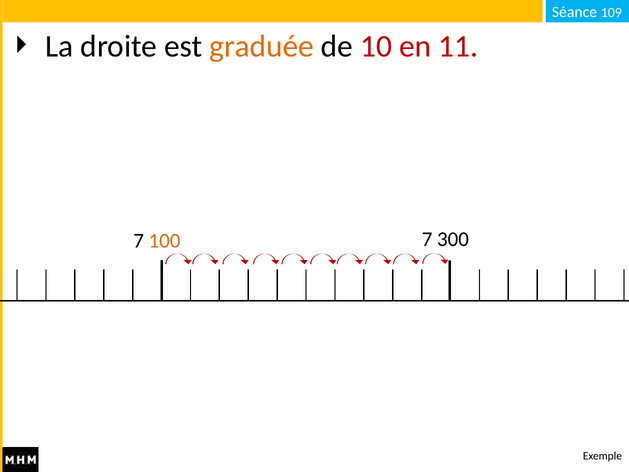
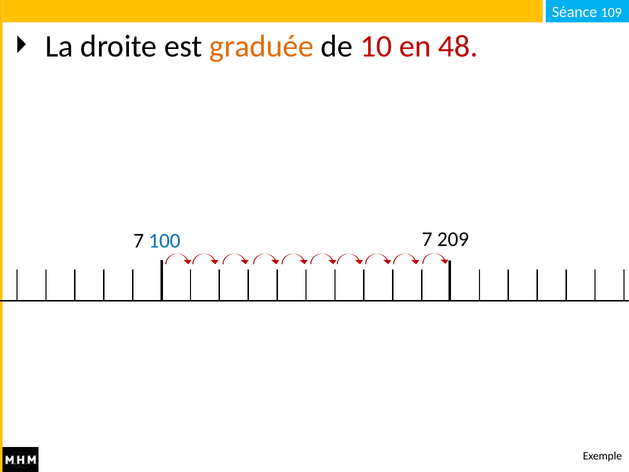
11: 11 -> 48 (458, 46)
100 colour: orange -> blue (165, 241)
300: 300 -> 209 (453, 239)
